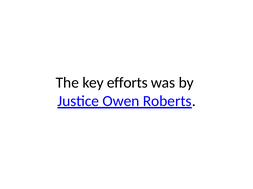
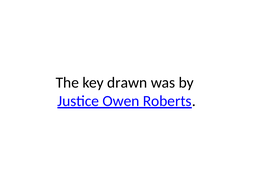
efforts: efforts -> drawn (127, 83)
